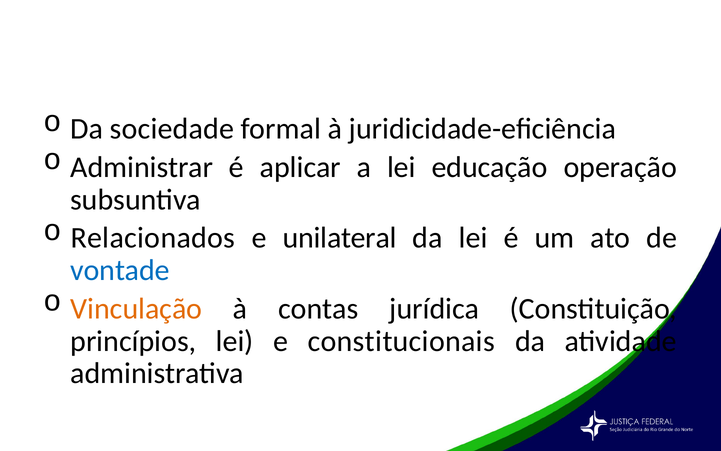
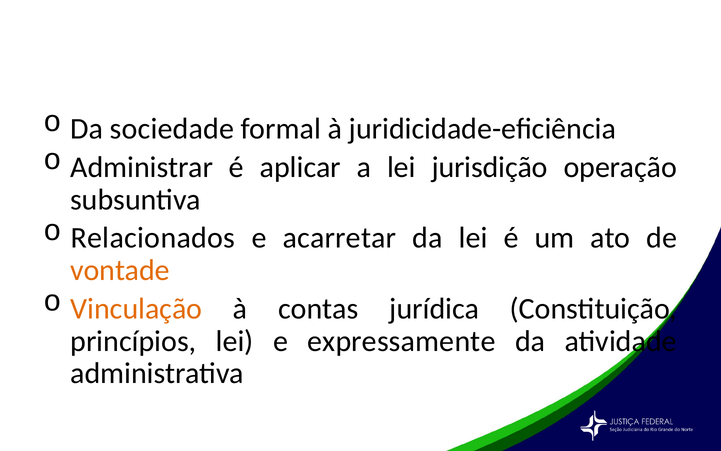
educação: educação -> jurisdição (490, 167)
unilateral: unilateral -> acarretar (340, 238)
vontade colour: blue -> orange (120, 270)
constitucionais: constitucionais -> expressamente (401, 341)
